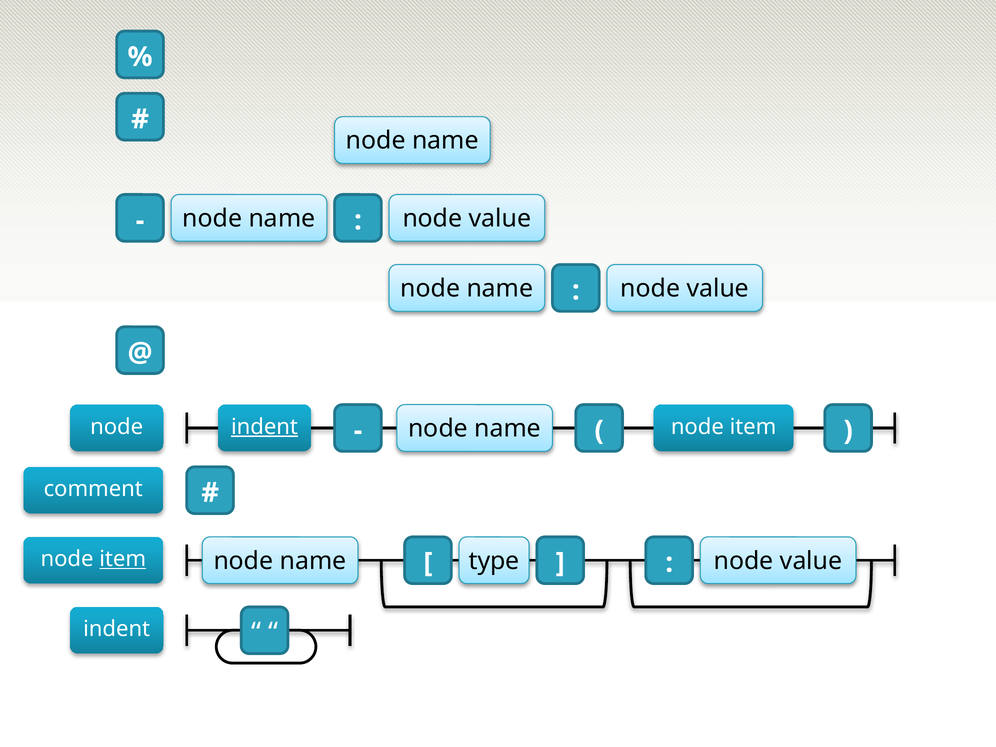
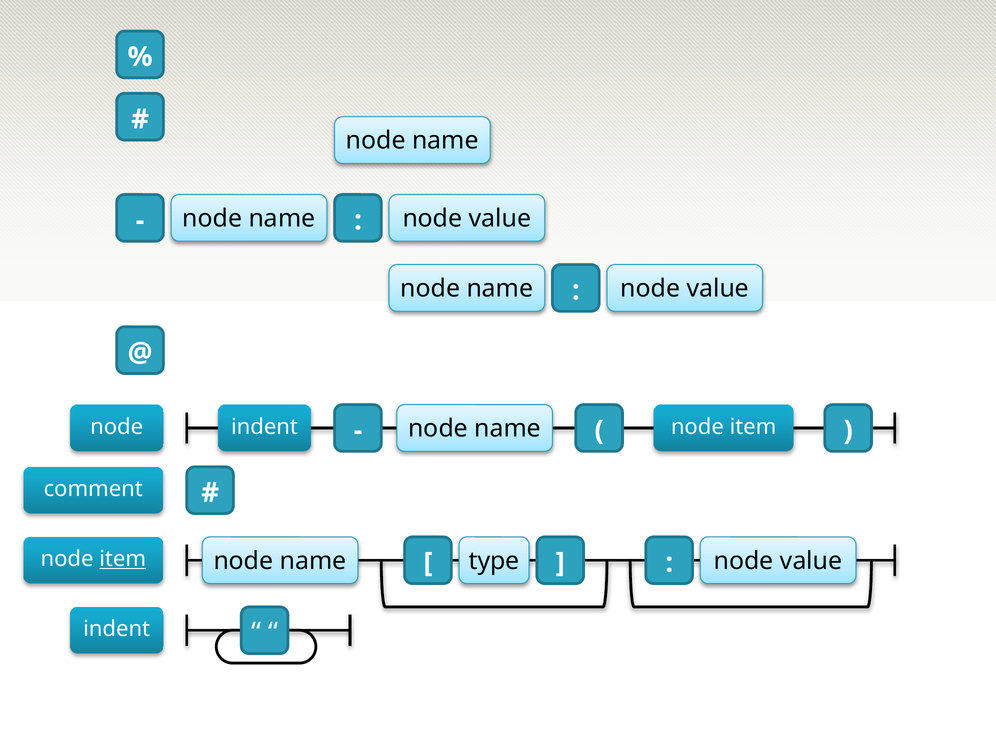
indent underline: present -> none (264, 427)
